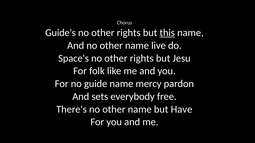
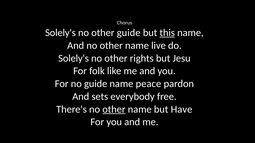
Guide's: Guide's -> Solely's (60, 33)
rights: rights -> guide (129, 33)
Space's: Space's -> Solely's (74, 58)
mercy: mercy -> peace (148, 84)
other underline: none -> present (114, 110)
